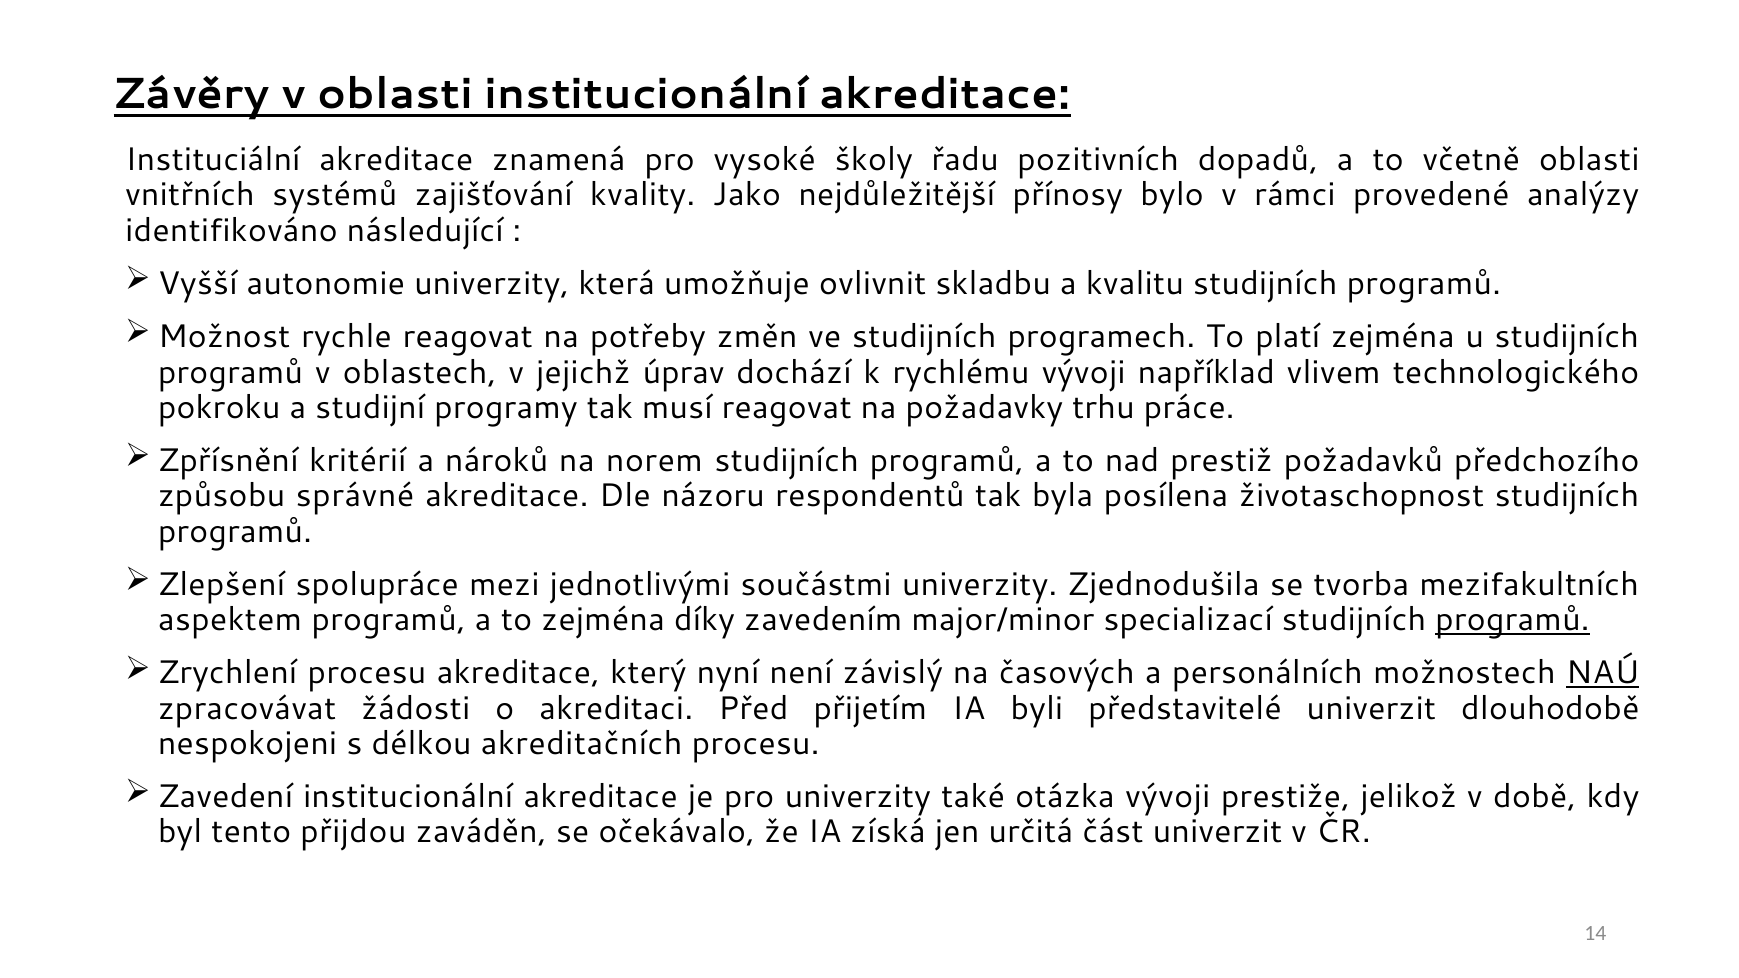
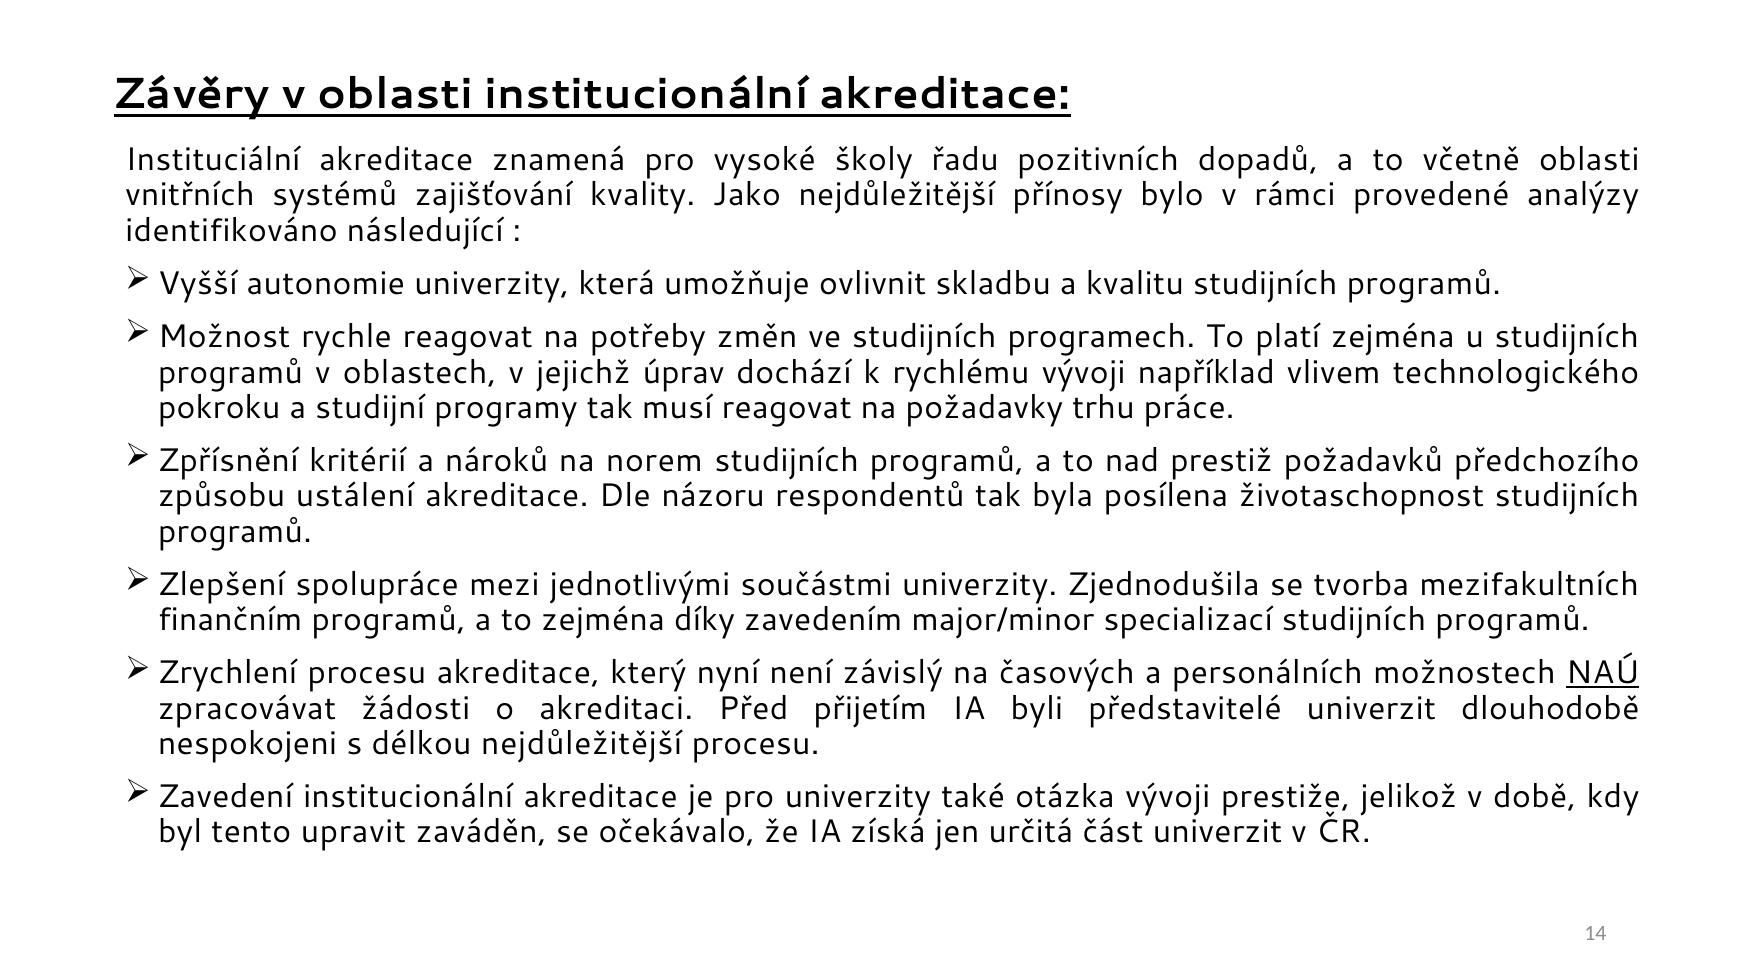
správné: správné -> ustálení (355, 496)
aspektem: aspektem -> finančním (230, 620)
programů underline: present -> none (1513, 620)
délkou akreditačních: akreditačních -> nejdůležitější (582, 744)
přijdou: přijdou -> upravit (353, 832)
